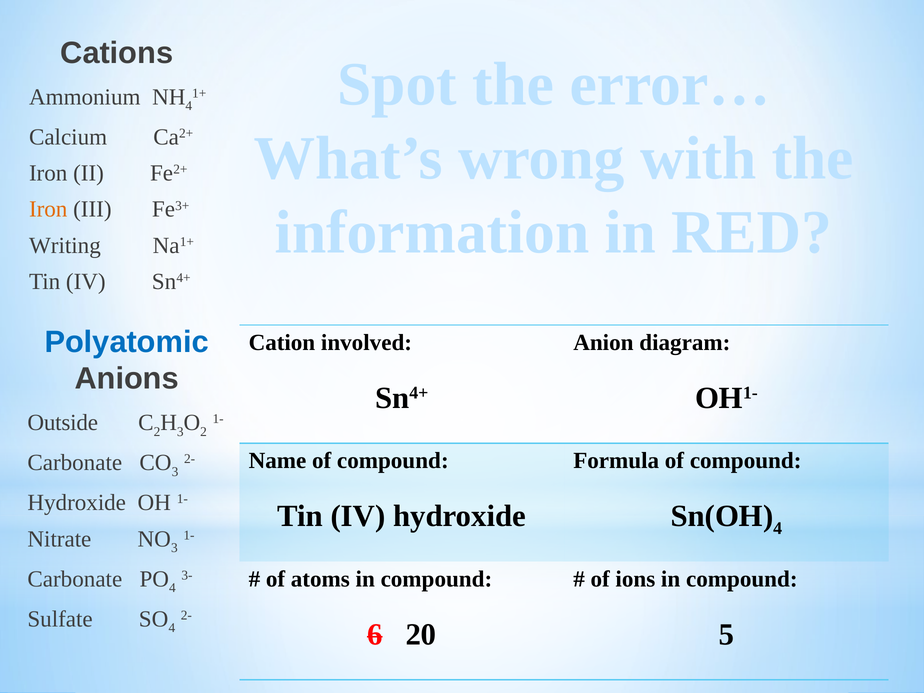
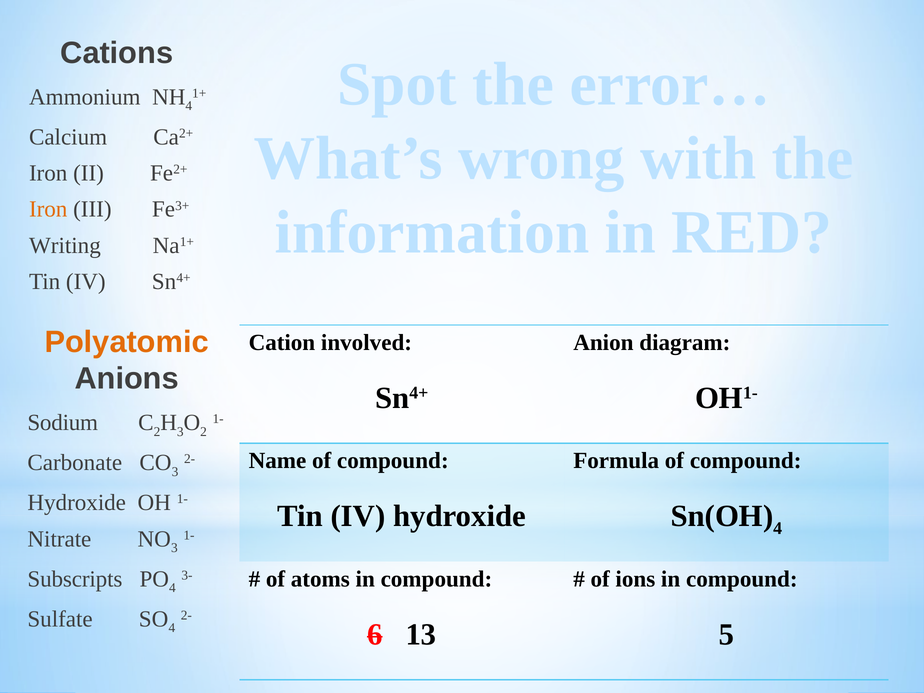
Polyatomic colour: blue -> orange (127, 342)
Outside: Outside -> Sodium (63, 423)
Carbonate: Carbonate -> Subscripts (75, 579)
20: 20 -> 13 (421, 635)
